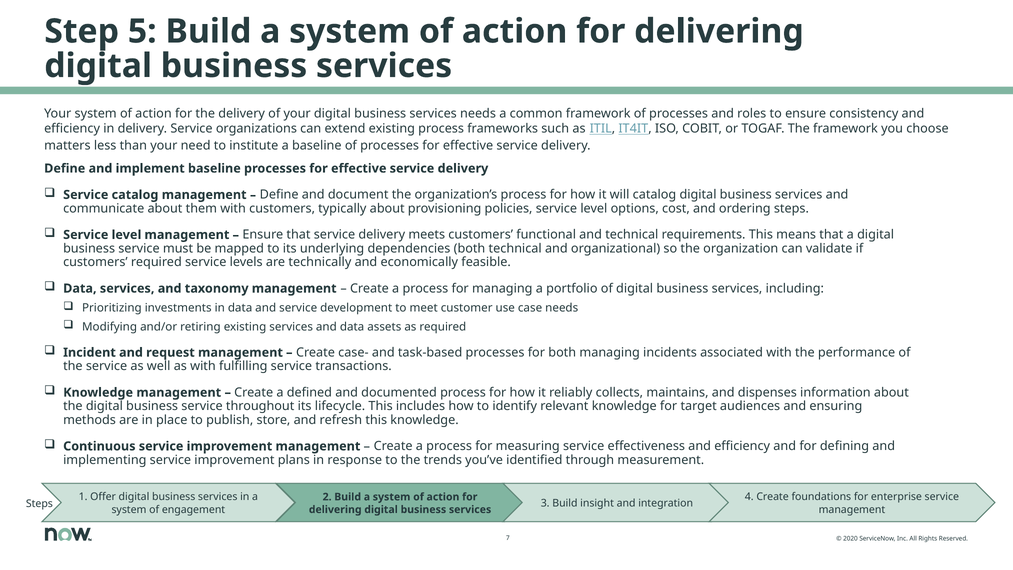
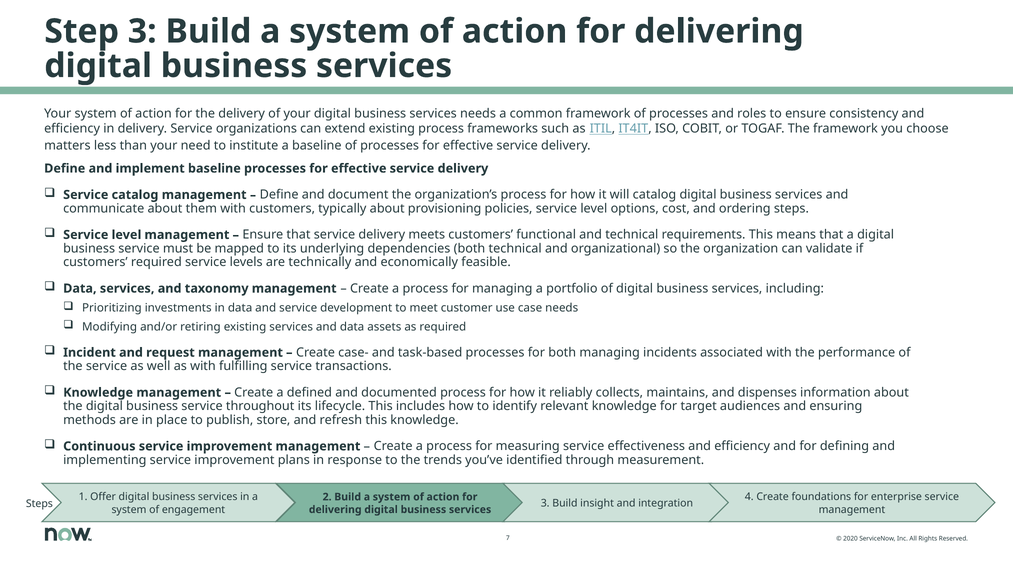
Step 5: 5 -> 3 (142, 31)
